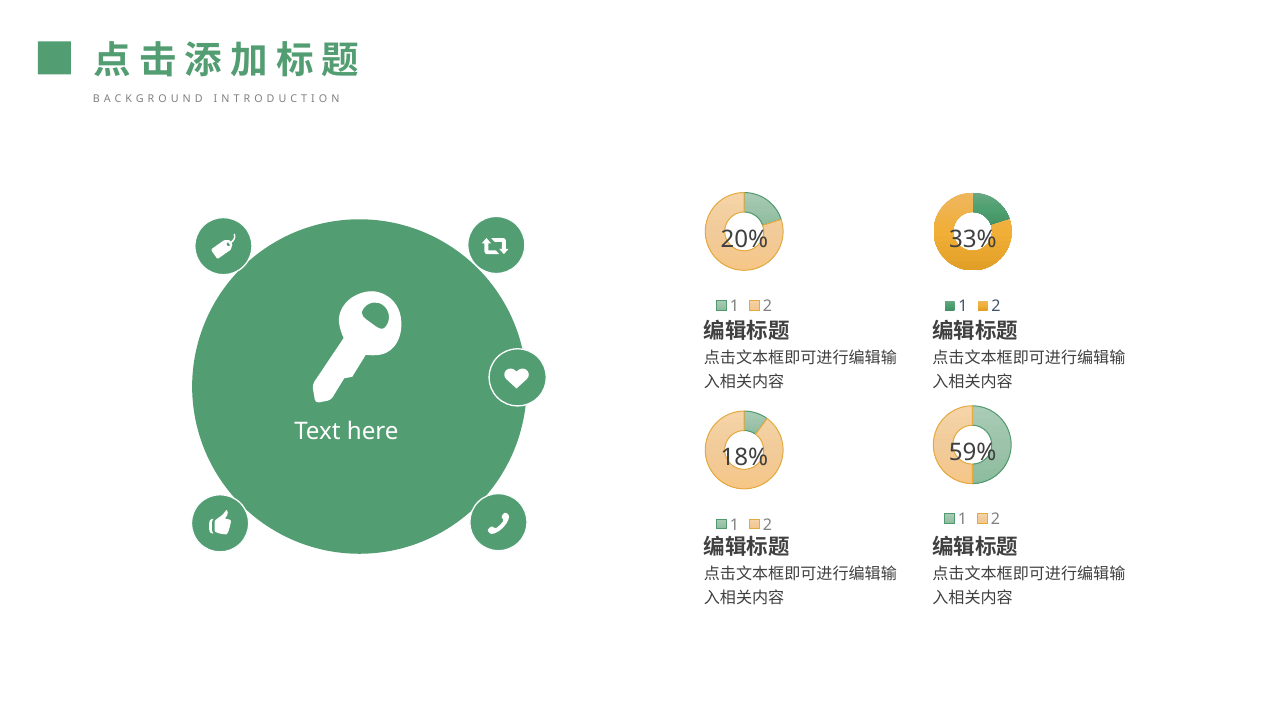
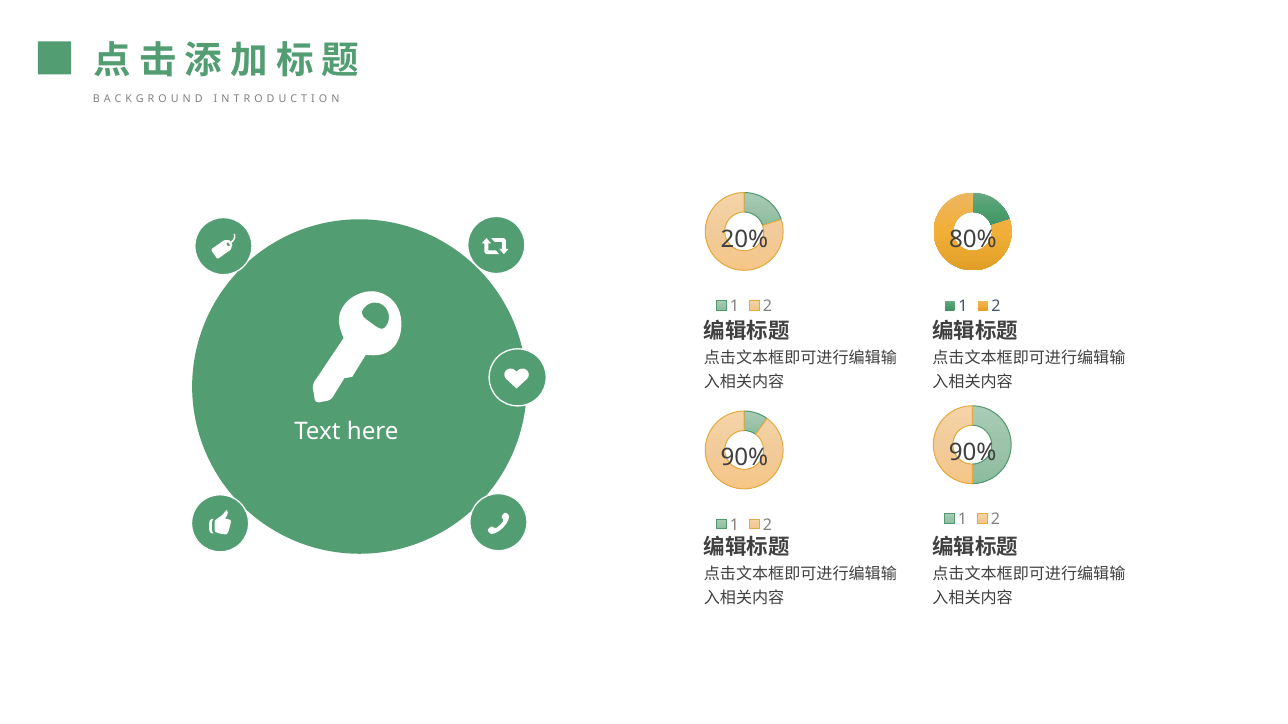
33%: 33% -> 80% (973, 239)
59%: 59% -> 90% (973, 453)
18%: 18% -> 90% (744, 458)
